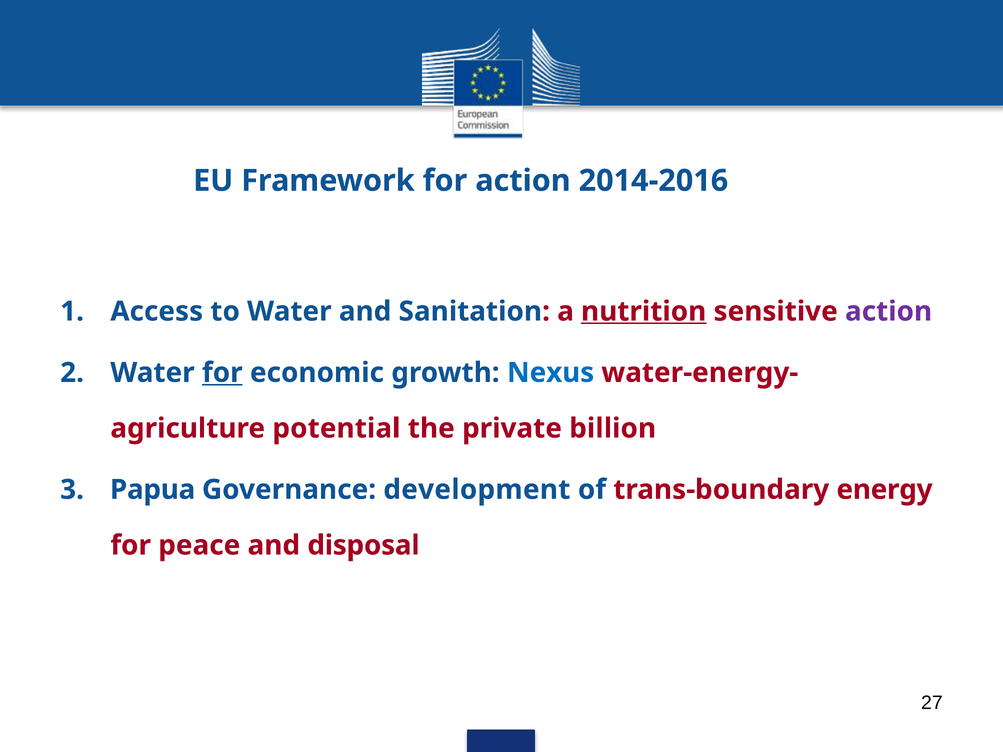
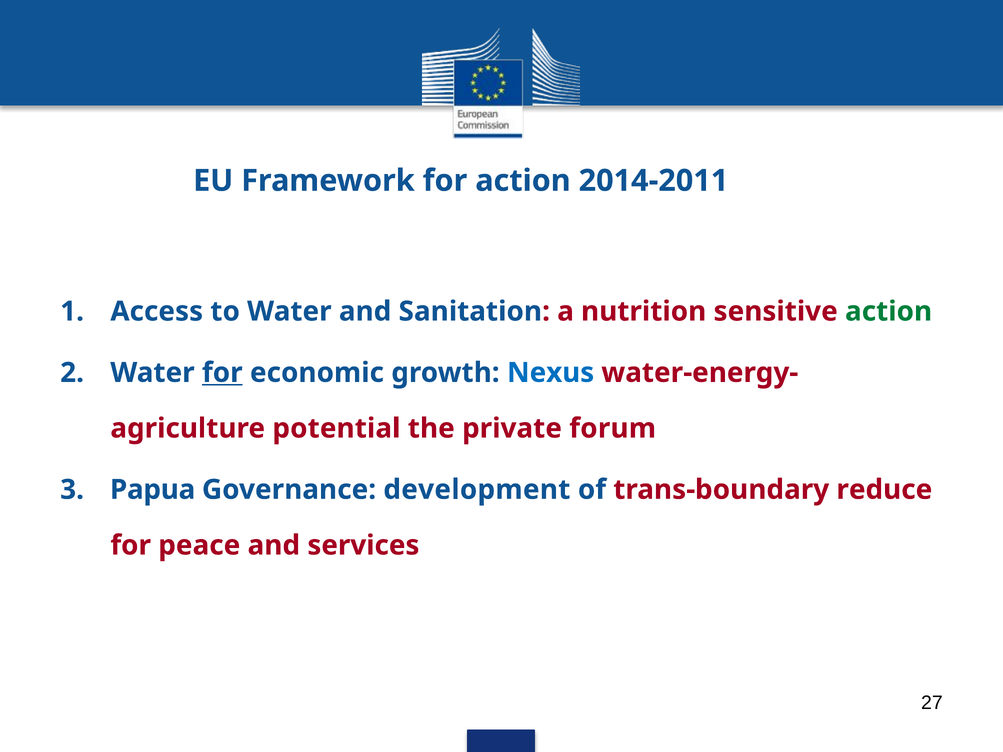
2014-2016: 2014-2016 -> 2014-2011 (653, 181)
nutrition underline: present -> none (644, 312)
action colour: purple -> green (889, 312)
billion: billion -> forum (613, 429)
energy: energy -> reduce (884, 490)
disposal: disposal -> services (363, 546)
